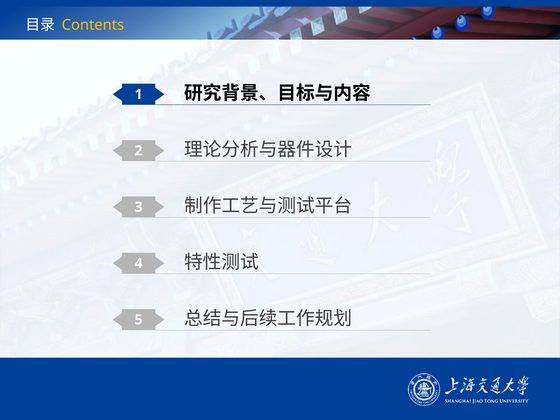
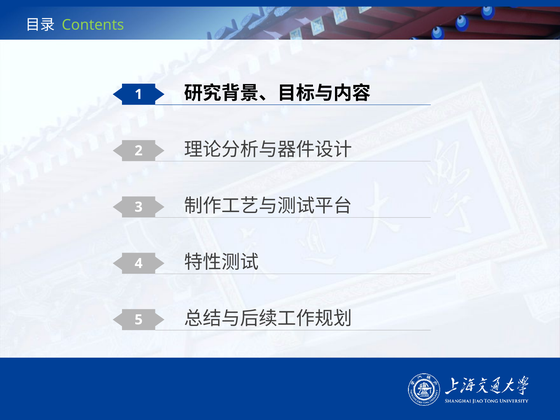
Contents colour: yellow -> light green (93, 25)
